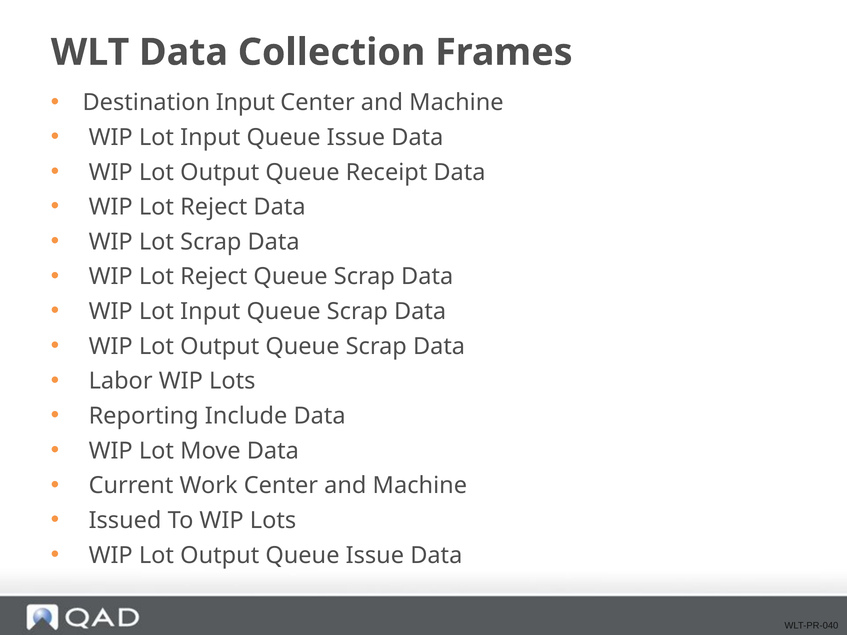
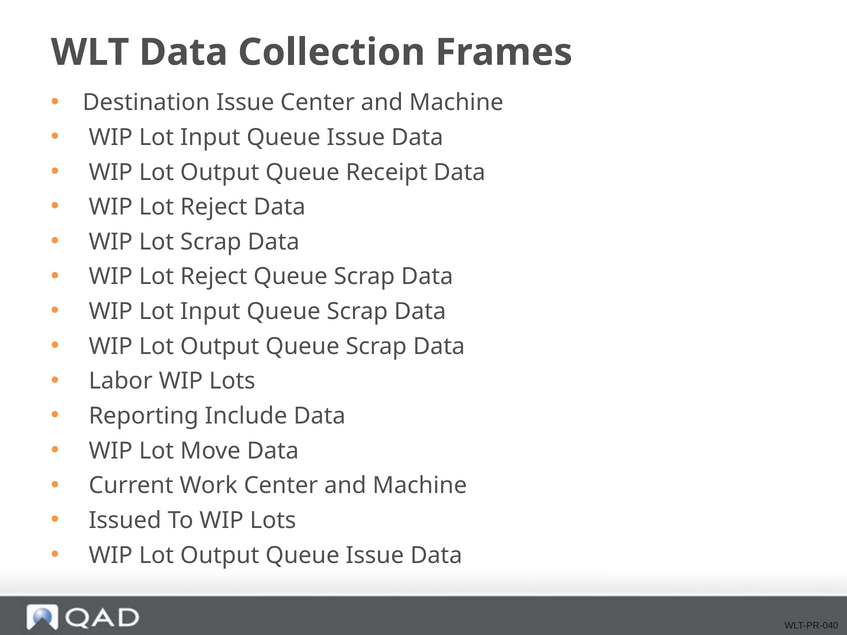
Destination Input: Input -> Issue (245, 103)
